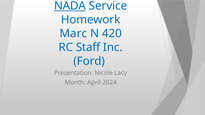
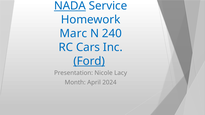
420: 420 -> 240 (112, 34)
Staff: Staff -> Cars (88, 47)
Ford underline: none -> present (89, 61)
